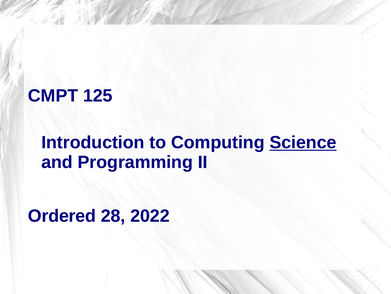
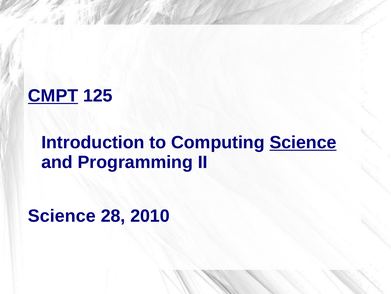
CMPT underline: none -> present (53, 96)
Ordered: Ordered -> Science (62, 216)
2022: 2022 -> 2010 (150, 216)
